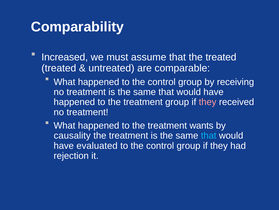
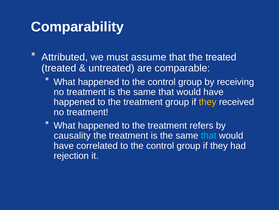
Increased: Increased -> Attributed (65, 57)
they colour: pink -> yellow (208, 102)
wants: wants -> refers (201, 125)
evaluated: evaluated -> correlated (97, 145)
